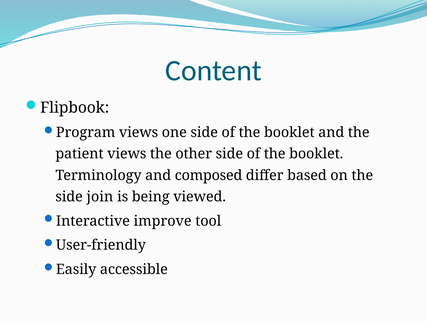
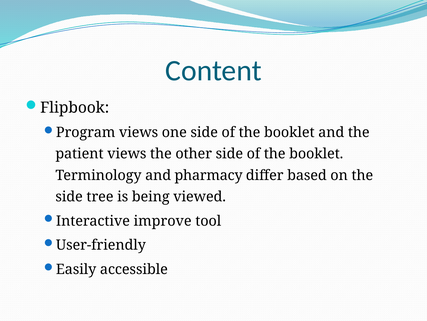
composed: composed -> pharmacy (209, 175)
join: join -> tree (100, 196)
